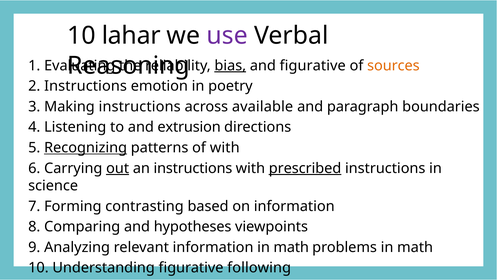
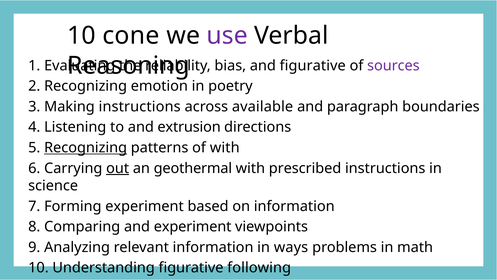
lahar: lahar -> cone (131, 36)
bias underline: present -> none (230, 65)
sources colour: orange -> purple (393, 65)
Instructions: Instructions -> Recognizing (86, 86)
an instructions: instructions -> geothermal (193, 168)
prescribed underline: present -> none (305, 168)
Forming contrasting: contrasting -> experiment (145, 206)
and hypotheses: hypotheses -> experiment (193, 226)
information in math: math -> ways (291, 247)
